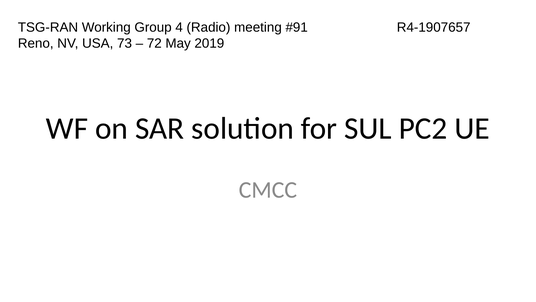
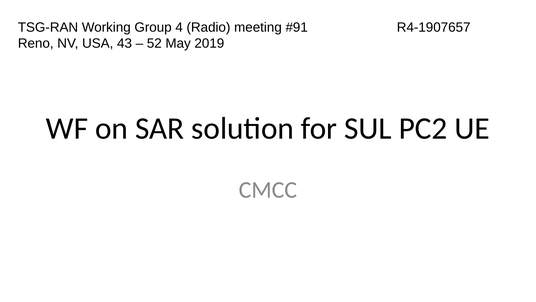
73: 73 -> 43 (125, 43)
72: 72 -> 52 (154, 43)
